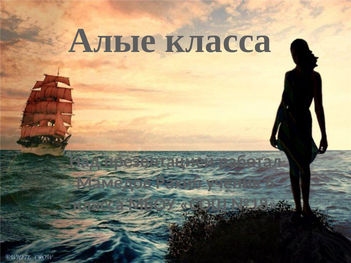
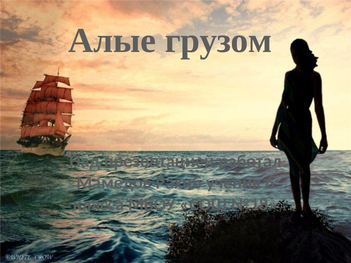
Алые класса: класса -> грузом (218, 41)
